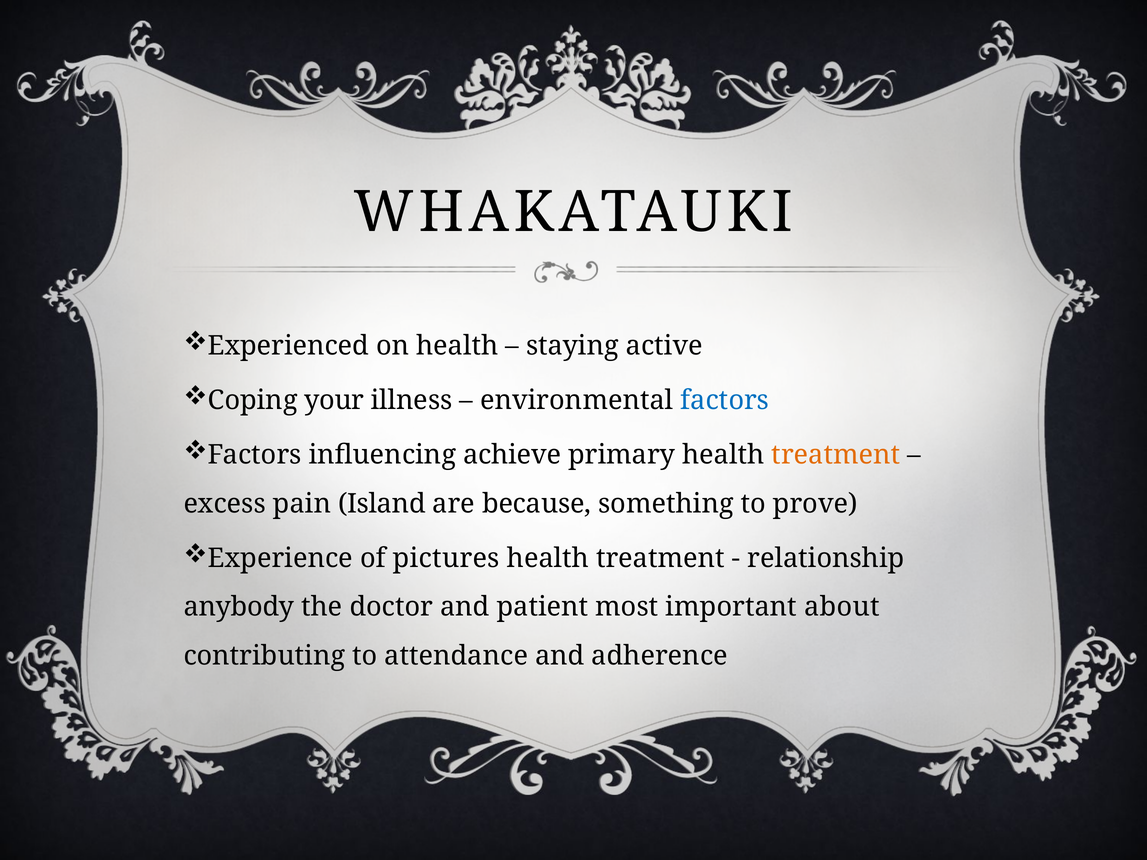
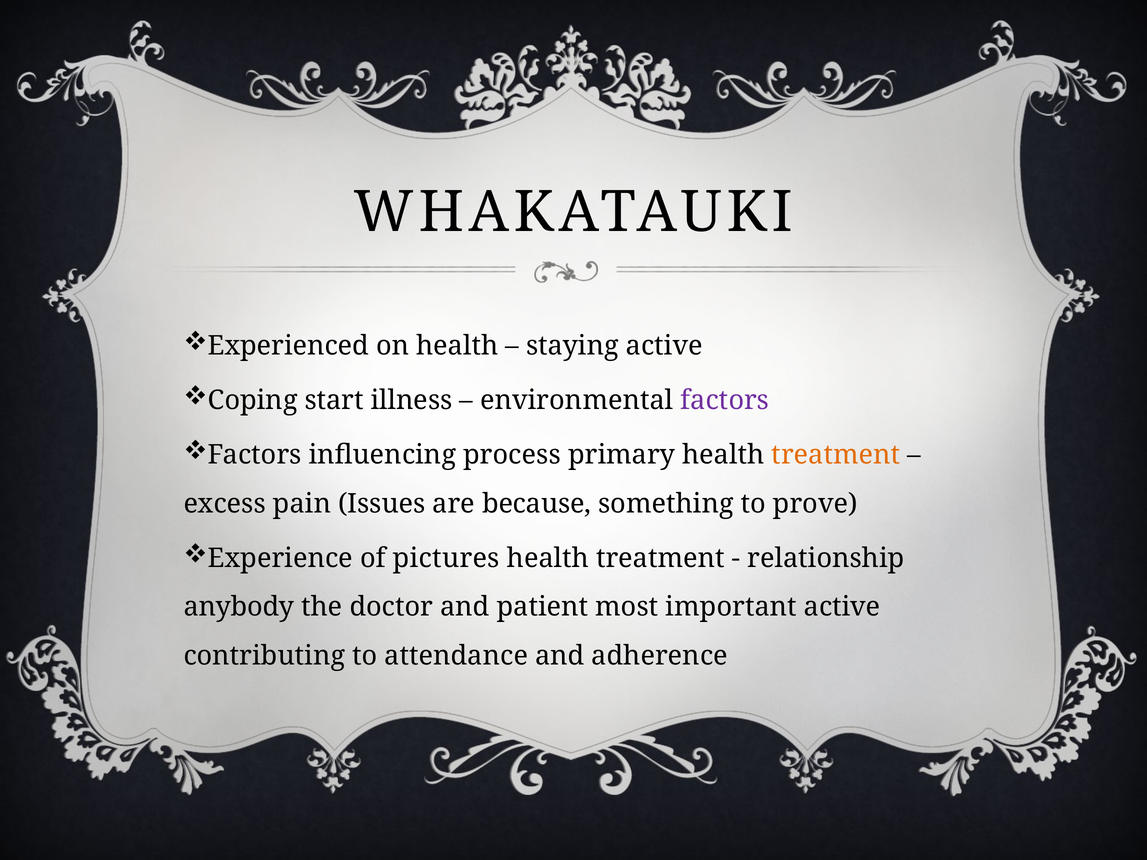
your: your -> start (334, 401)
factors colour: blue -> purple (725, 401)
achieve: achieve -> process (512, 455)
Island: Island -> Issues (382, 504)
important about: about -> active (842, 607)
